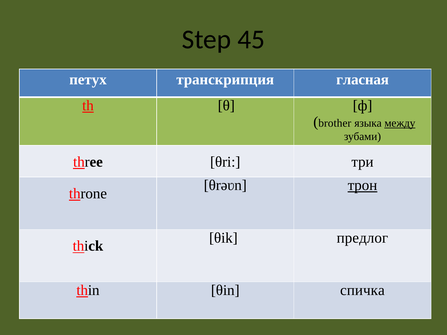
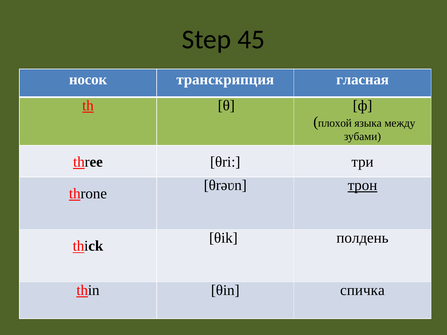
петух: петух -> носок (88, 80)
brother: brother -> плохой (335, 123)
между underline: present -> none (400, 123)
предлог: предлог -> полдень (362, 238)
